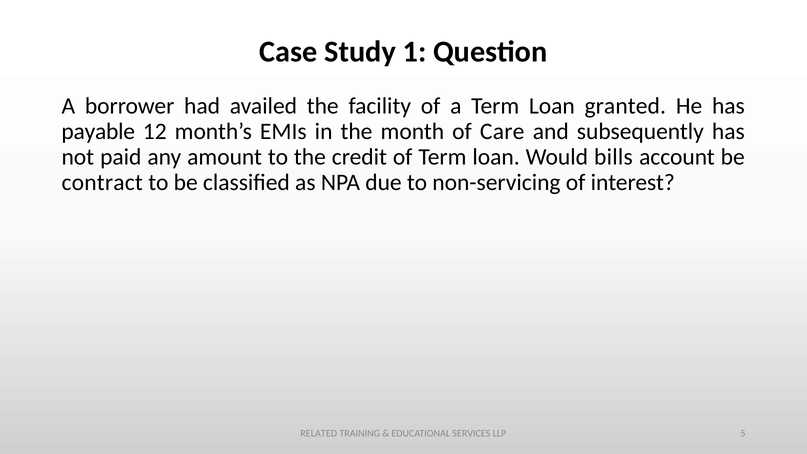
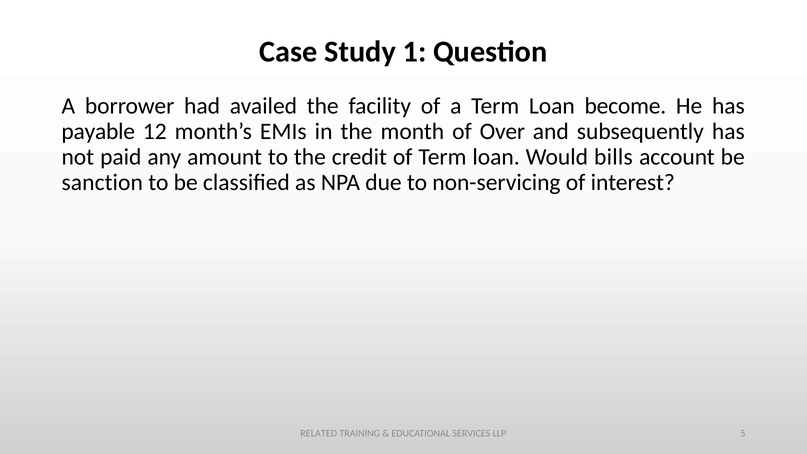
granted: granted -> become (625, 106)
Care: Care -> Over (502, 131)
contract: contract -> sanction (102, 182)
